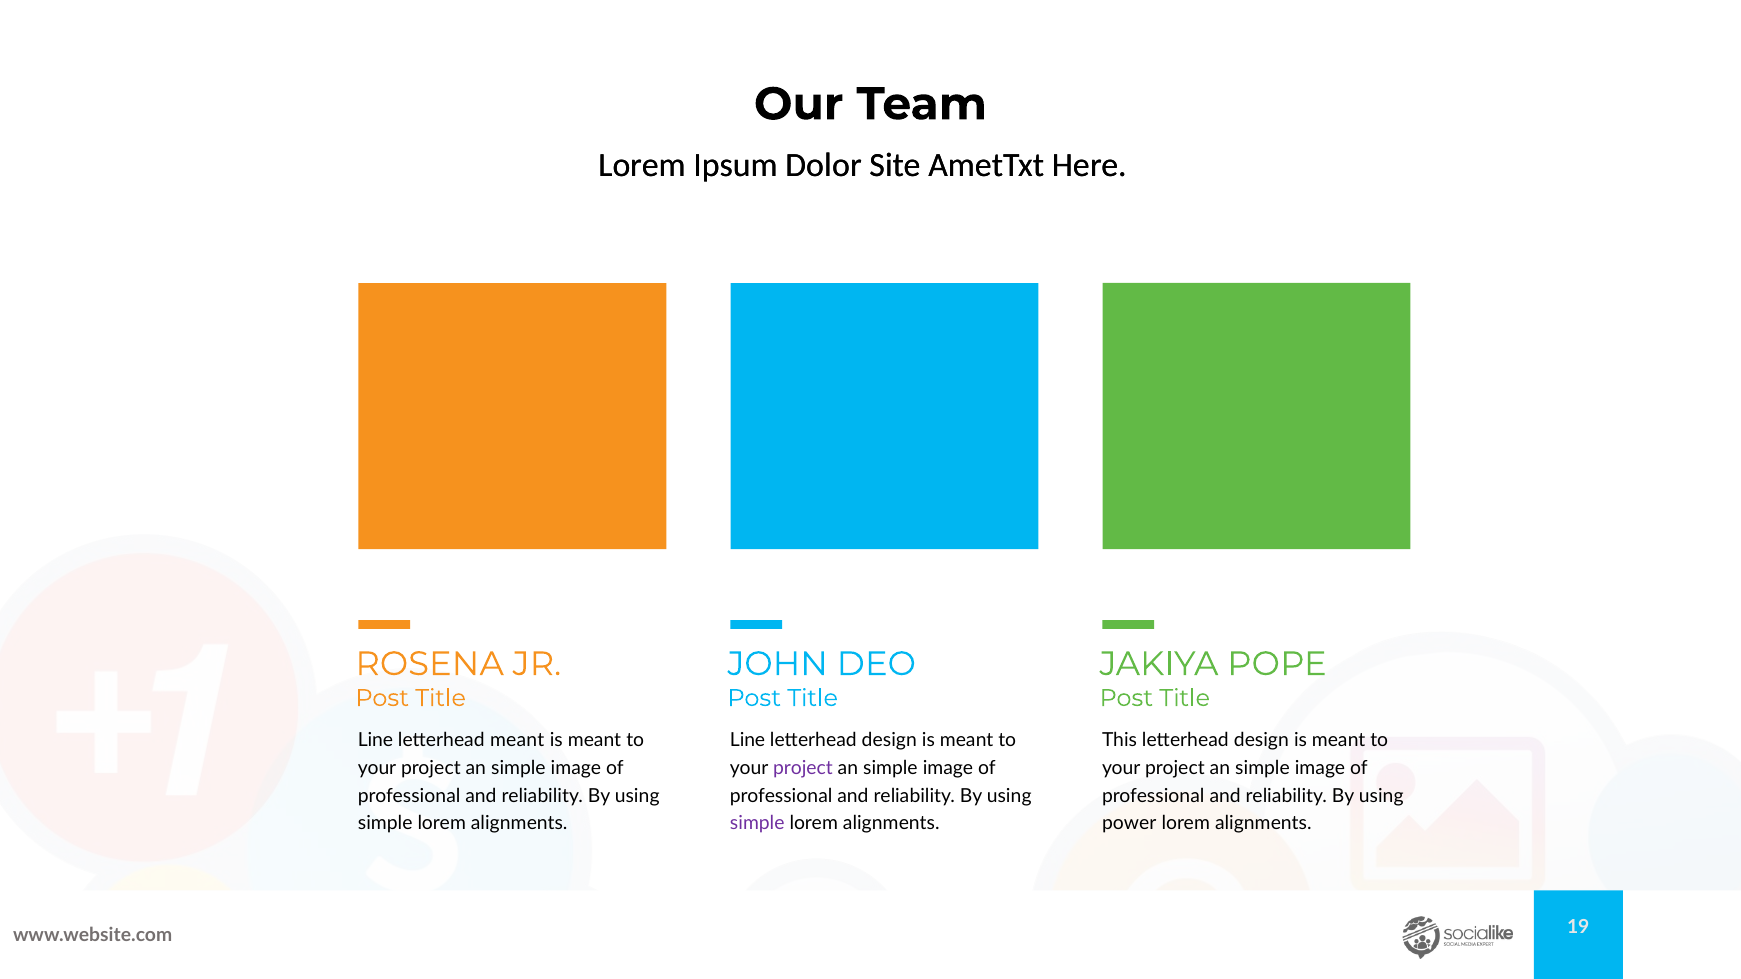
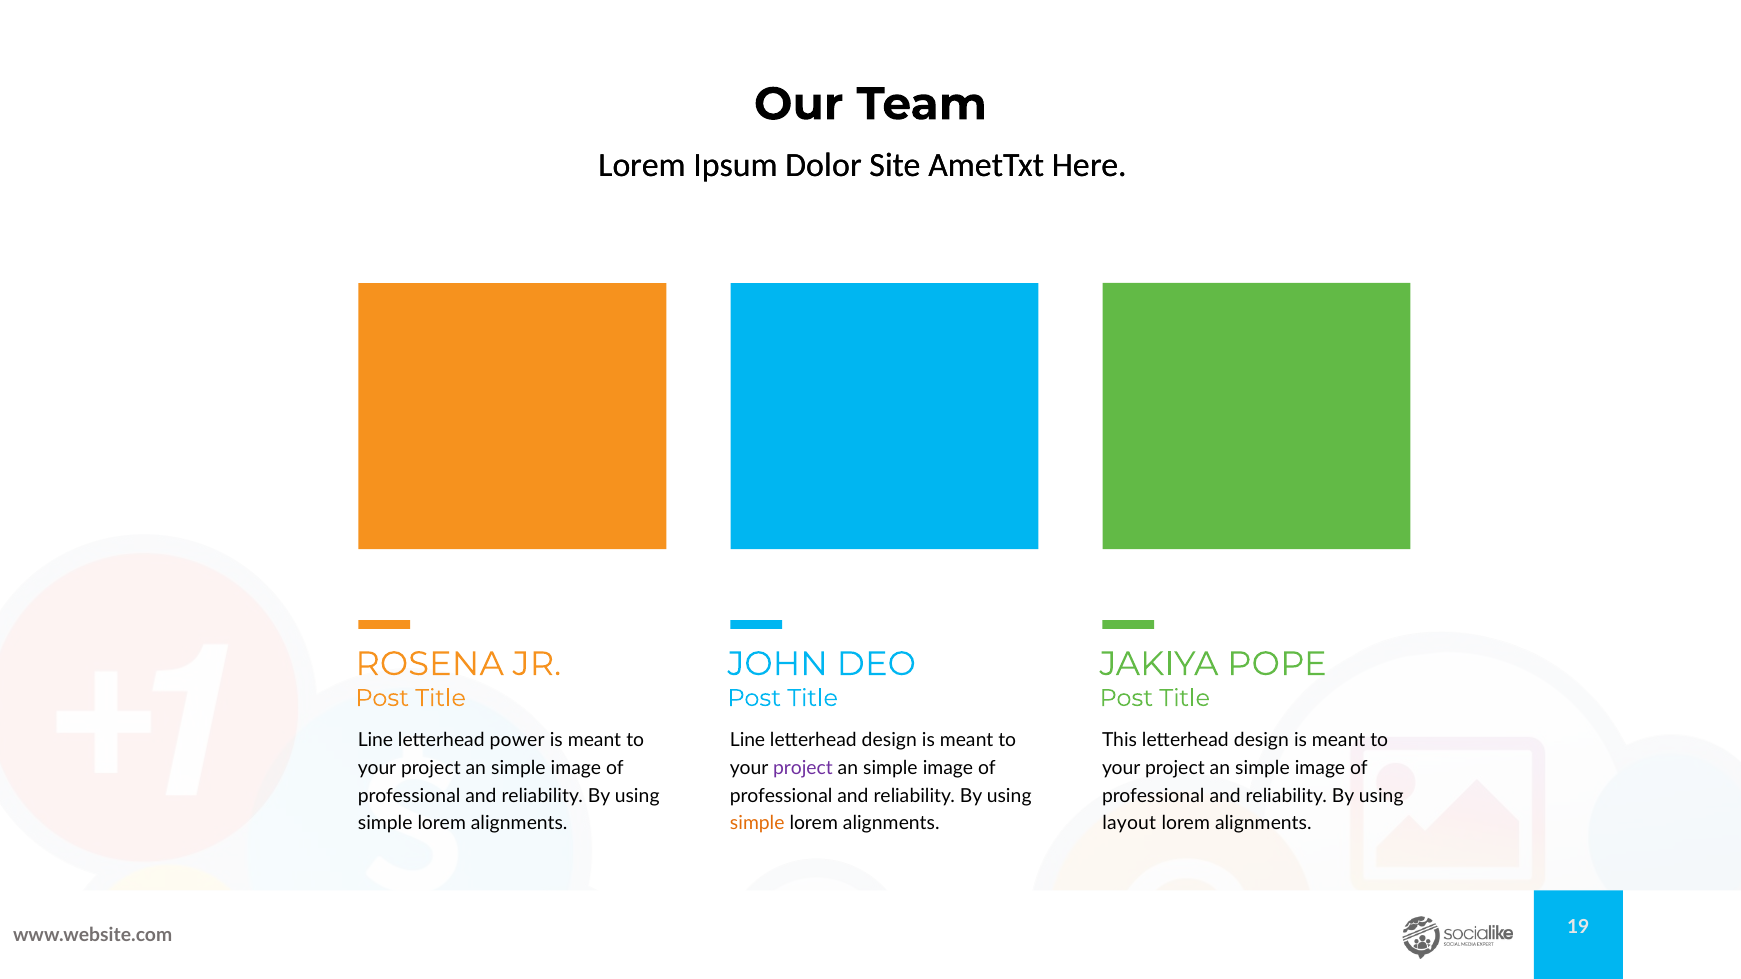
letterhead meant: meant -> power (517, 740)
simple colour: purple -> orange (757, 824)
power: power -> layout (1129, 824)
